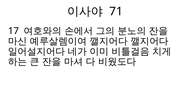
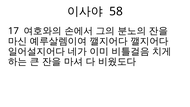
71: 71 -> 58 (116, 11)
